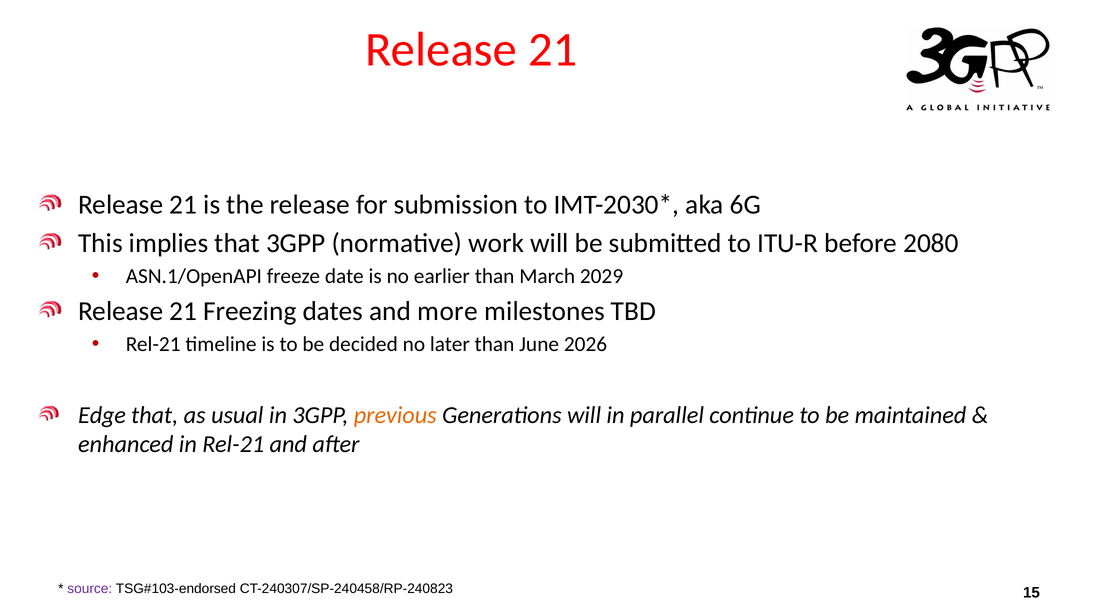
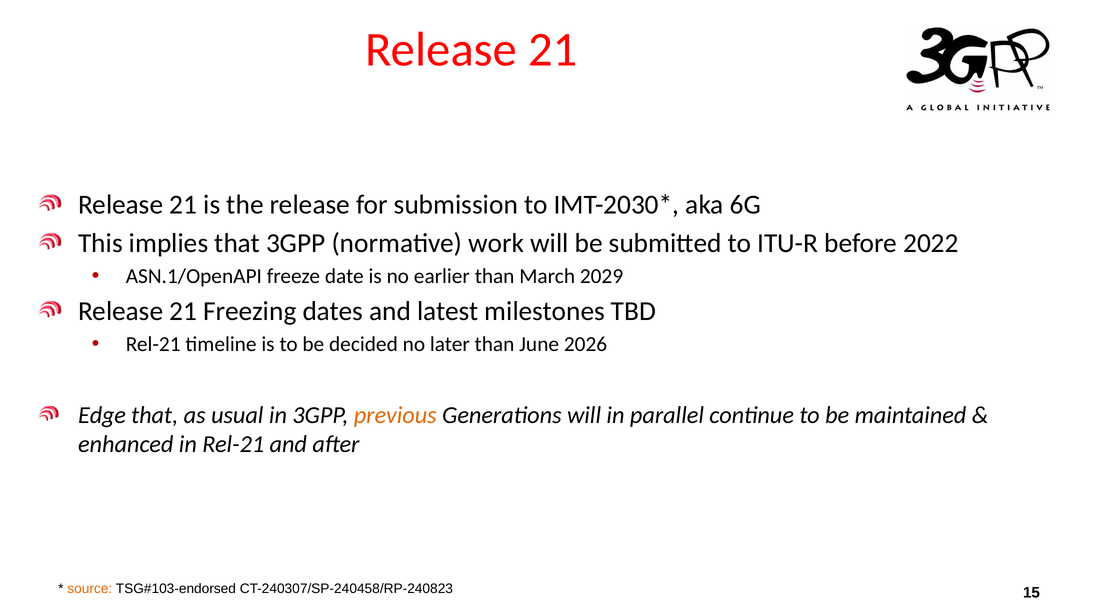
2080: 2080 -> 2022 (931, 243)
more: more -> latest (448, 311)
source colour: purple -> orange (90, 589)
